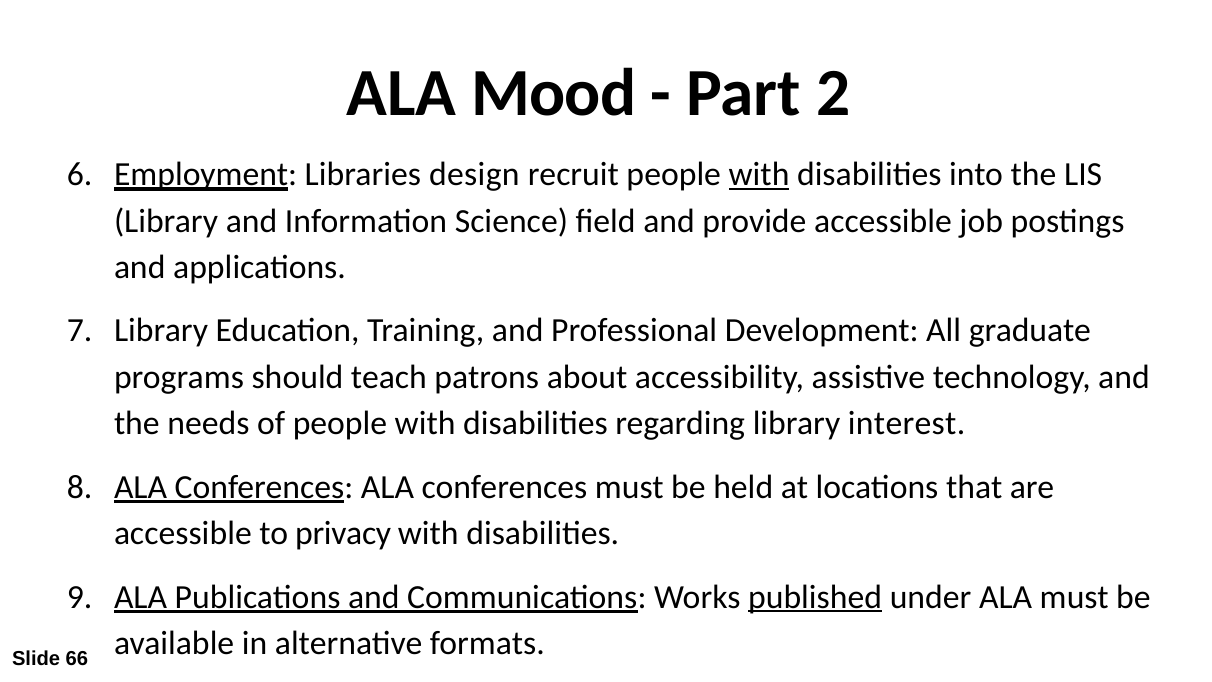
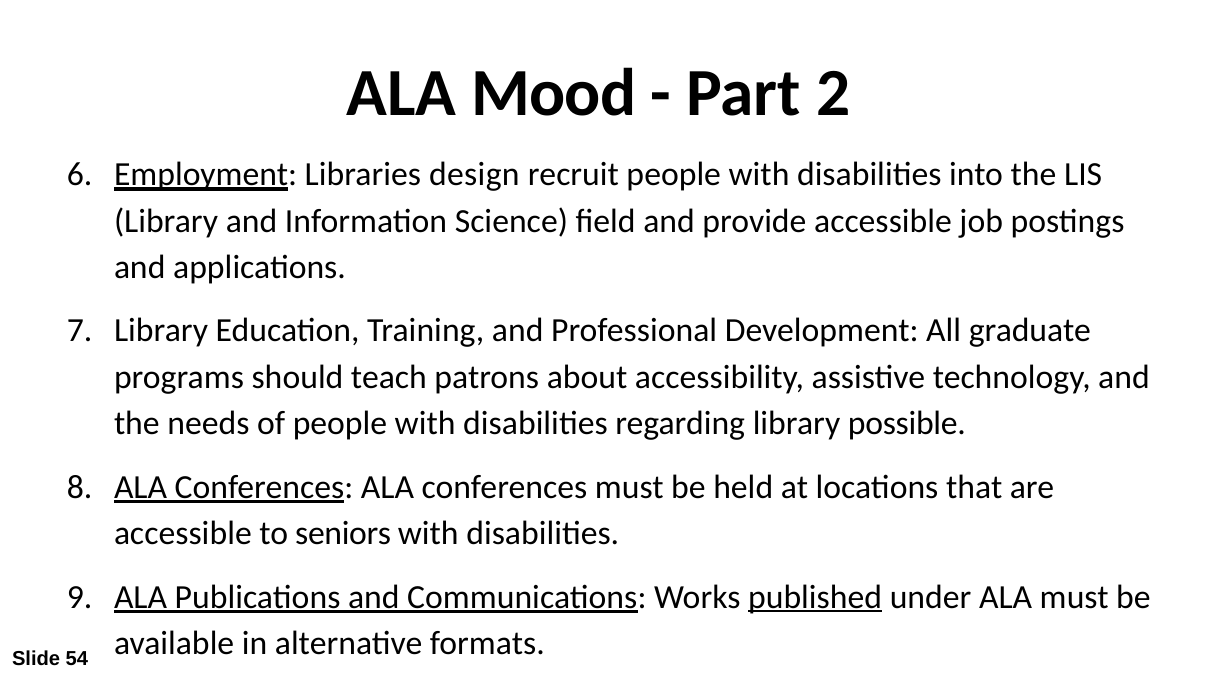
with underline: present -> none (759, 174)
interest: interest -> possible (907, 424)
privacy: privacy -> seniors (343, 533)
66: 66 -> 54 (77, 658)
